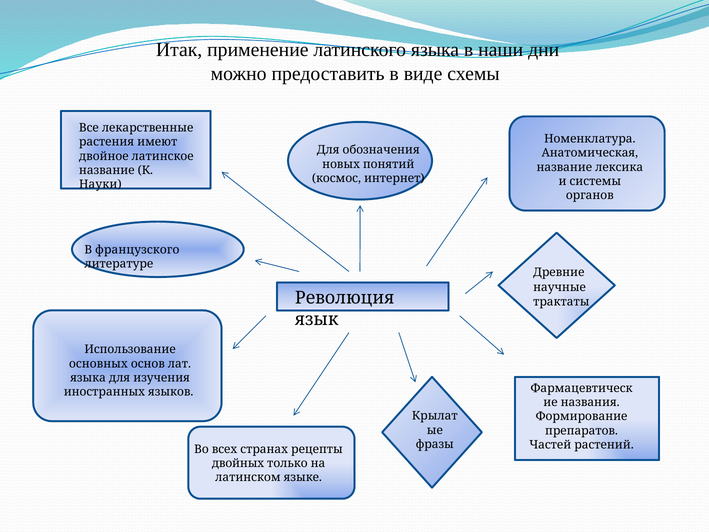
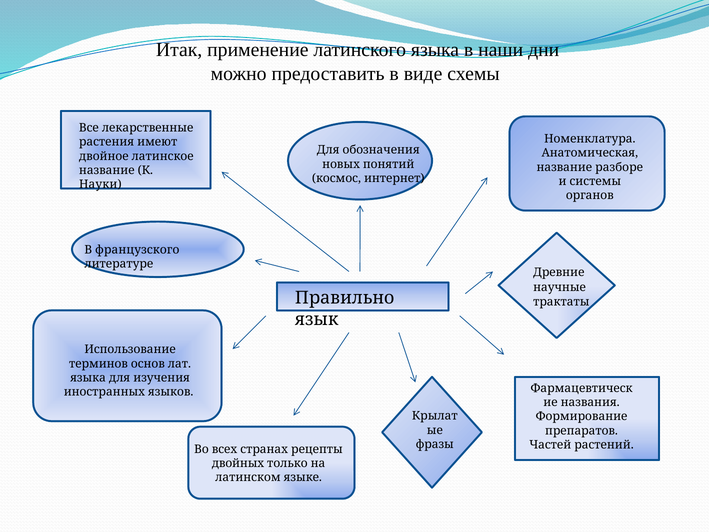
лексика: лексика -> разборе (619, 167)
Революция: Революция -> Правильно (345, 298)
основных: основных -> терминов (98, 363)
